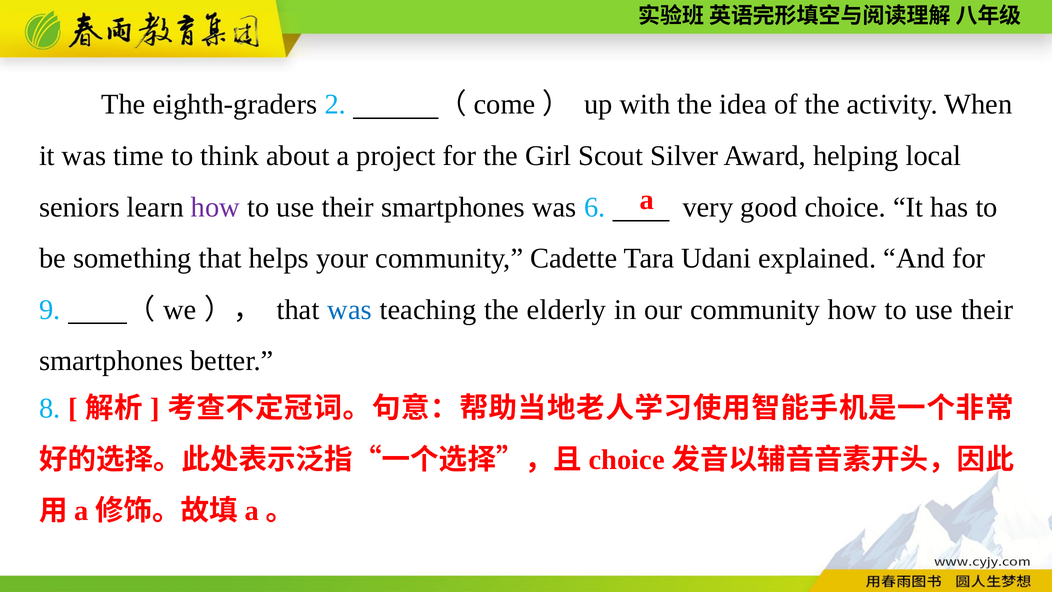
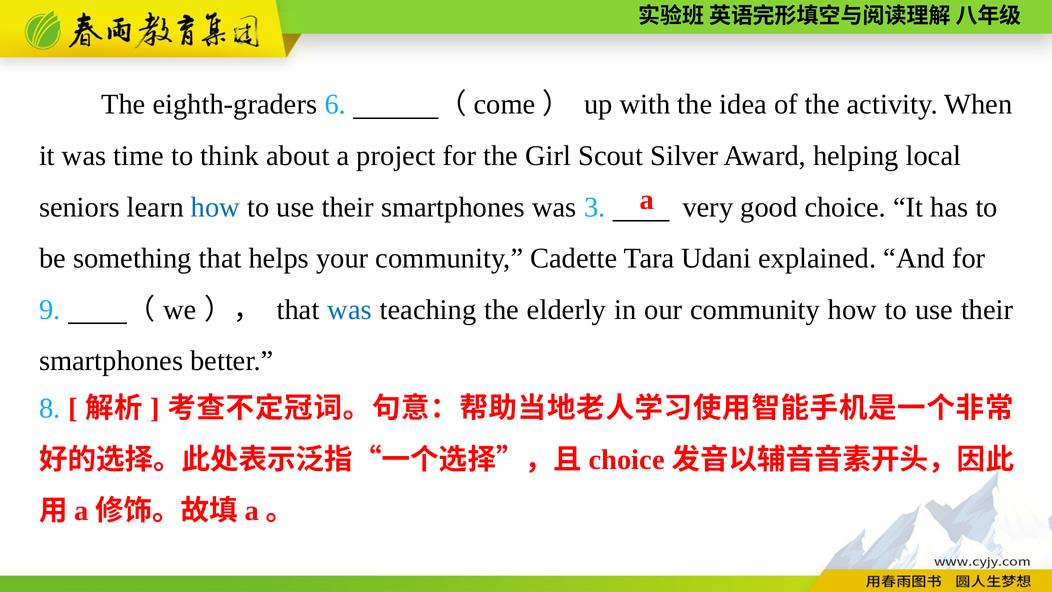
2: 2 -> 6 (335, 105)
how colour: purple -> blue (215, 207)
6: 6 -> 3 (595, 207)
